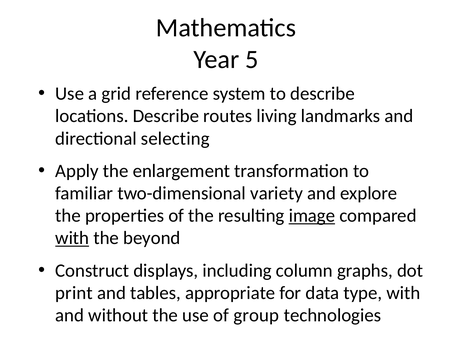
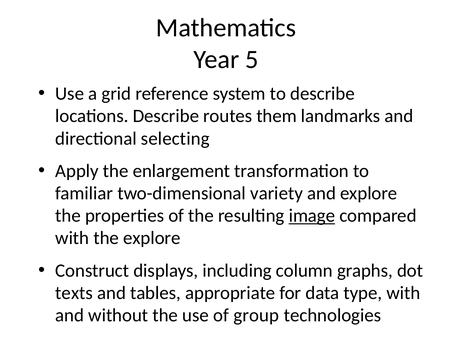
living: living -> them (277, 116)
with underline: present -> none (72, 238)
the beyond: beyond -> explore (152, 238)
print: print -> texts (74, 293)
